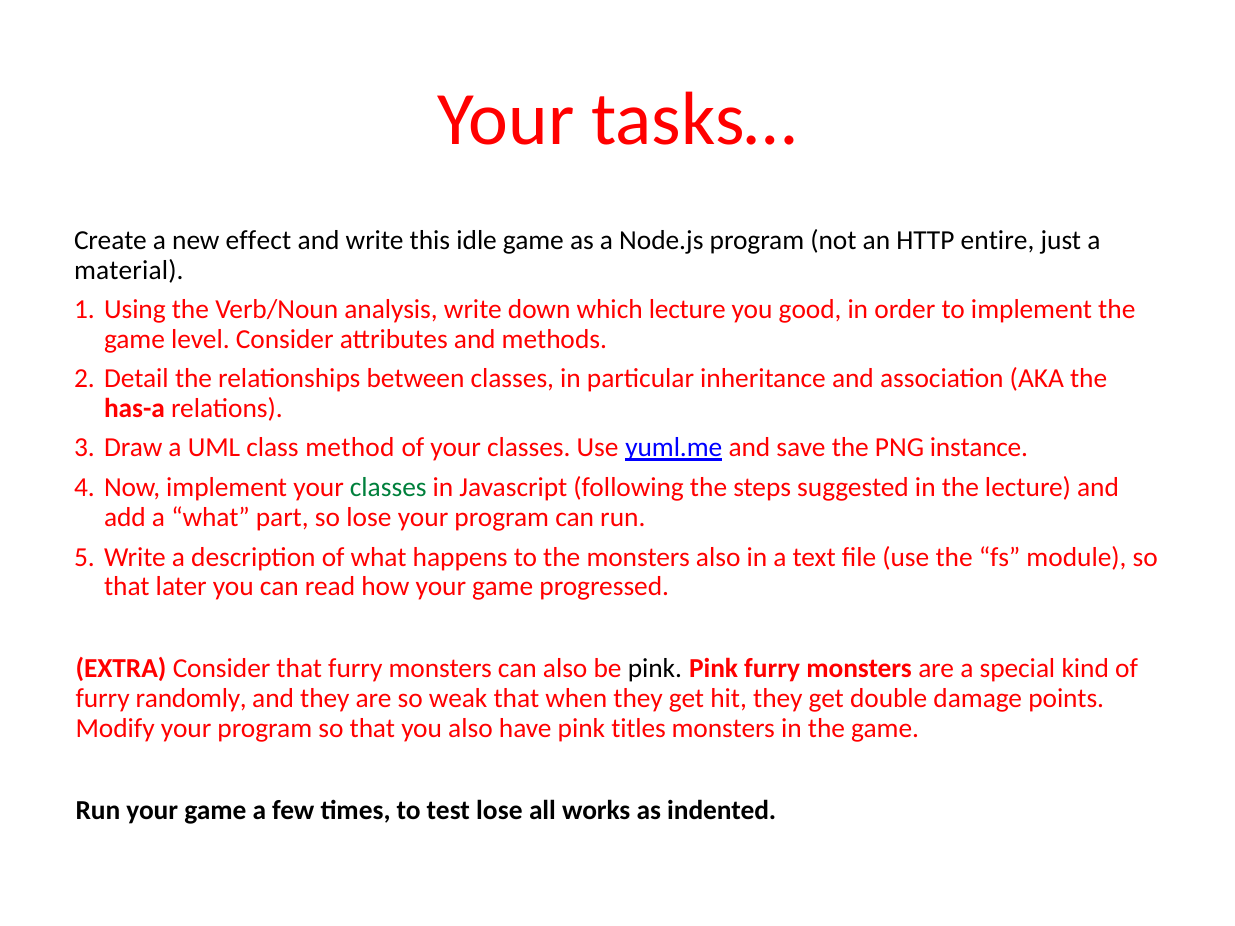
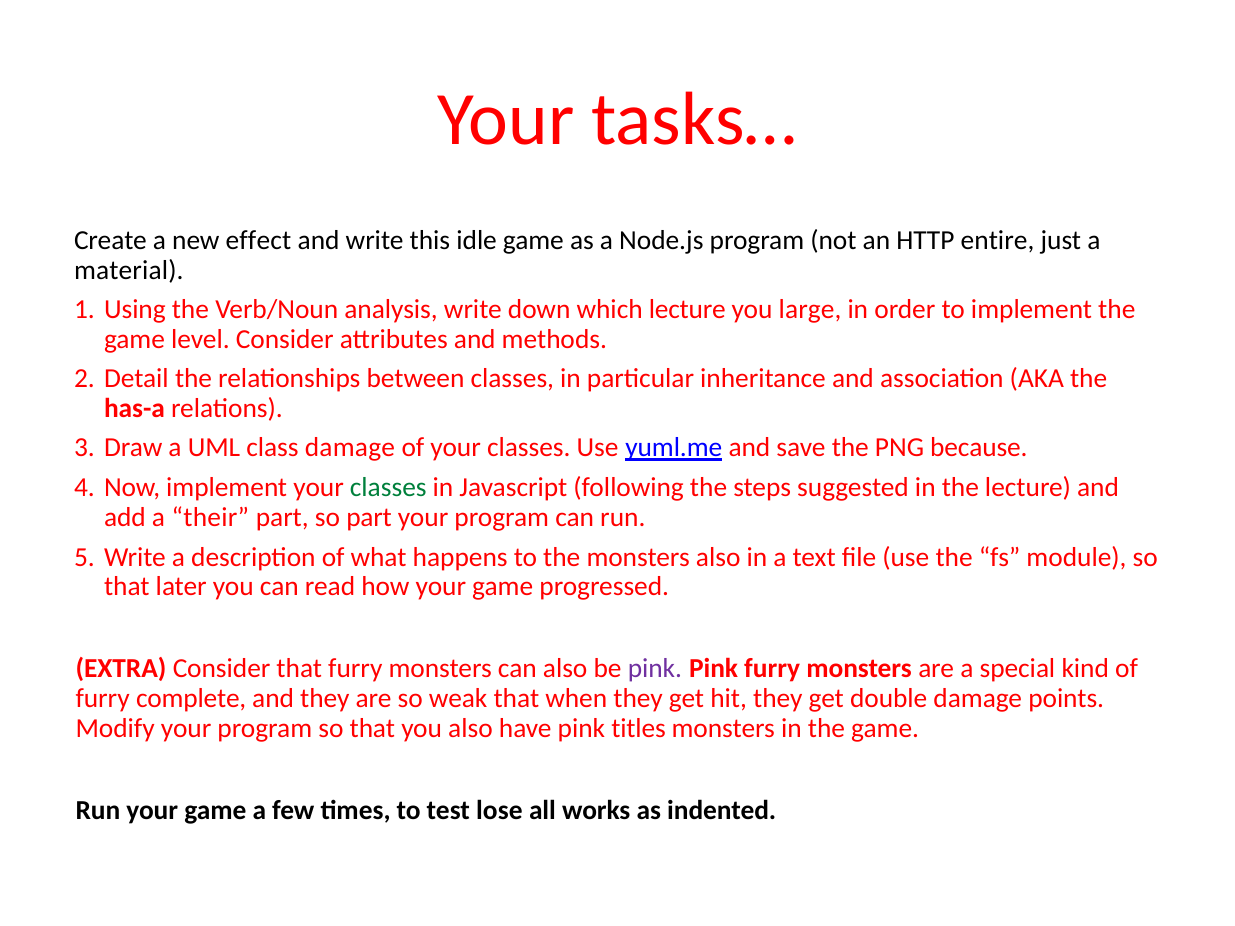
good: good -> large (810, 310)
class method: method -> damage (350, 448)
instance: instance -> because (979, 448)
a what: what -> their (210, 518)
so lose: lose -> part (369, 518)
pink colour: black -> purple (655, 669)
randomly: randomly -> complete (191, 699)
